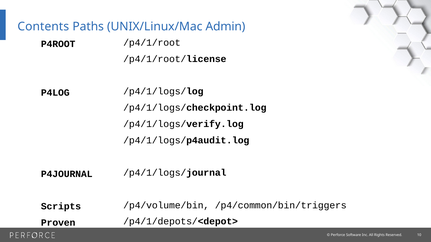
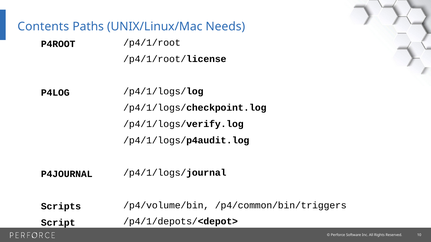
Admin: Admin -> Needs (225, 27)
Proven: Proven -> Script (58, 223)
